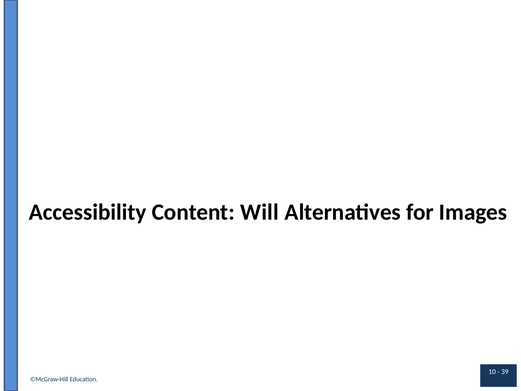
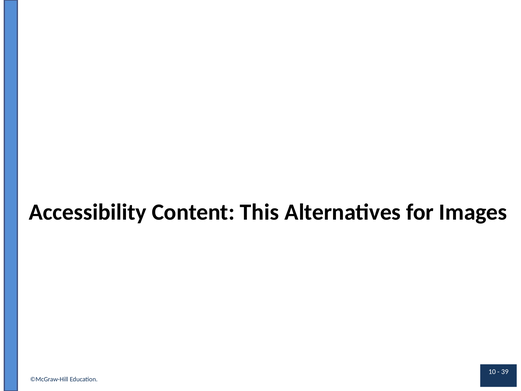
Will: Will -> This (260, 212)
